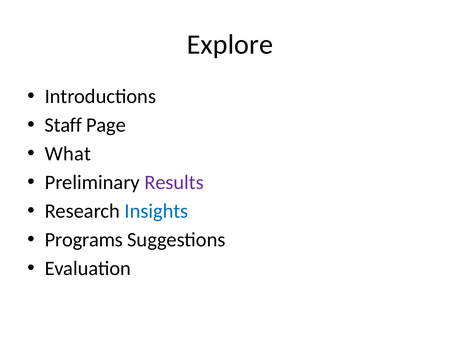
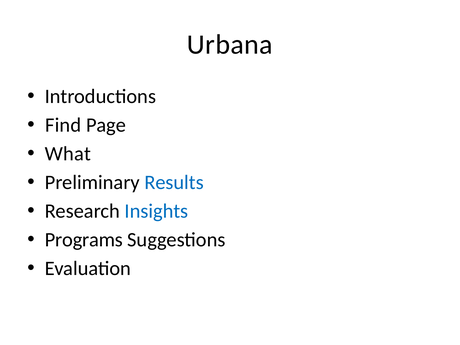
Explore: Explore -> Urbana (230, 45)
Staff: Staff -> Find (63, 125)
Results colour: purple -> blue (174, 182)
